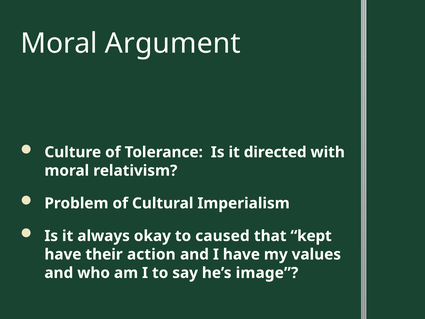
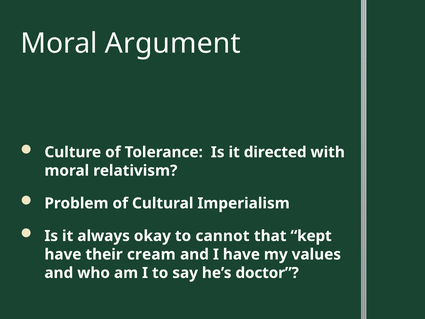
caused: caused -> cannot (222, 236)
action: action -> cream (151, 254)
image: image -> doctor (267, 273)
